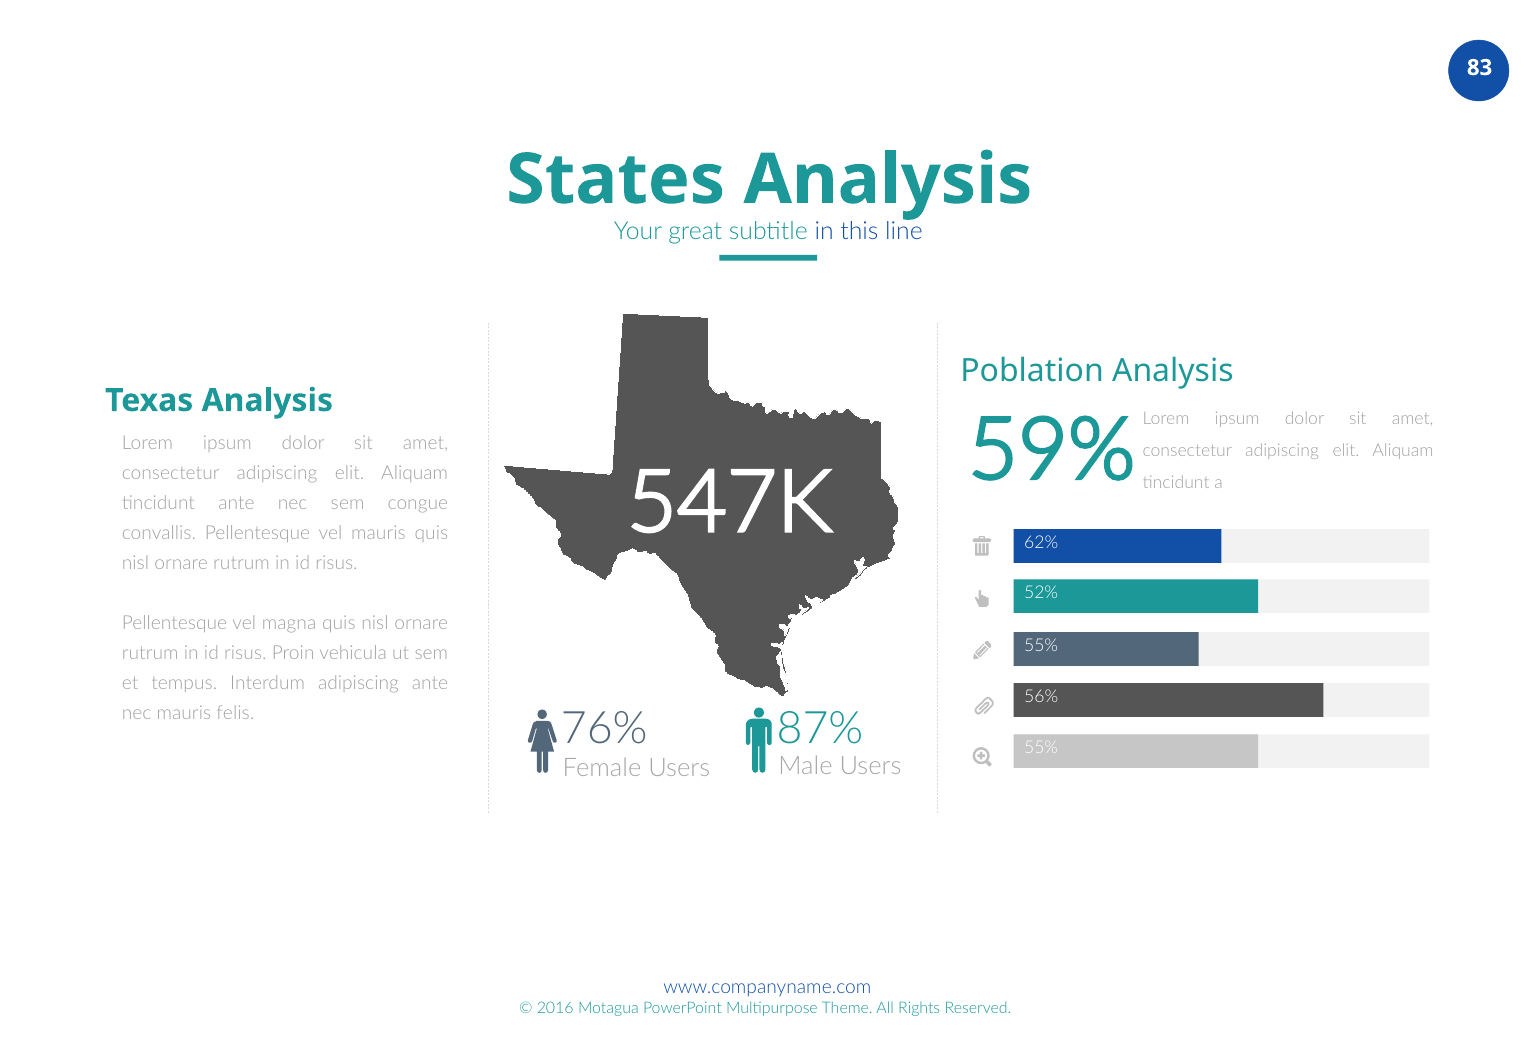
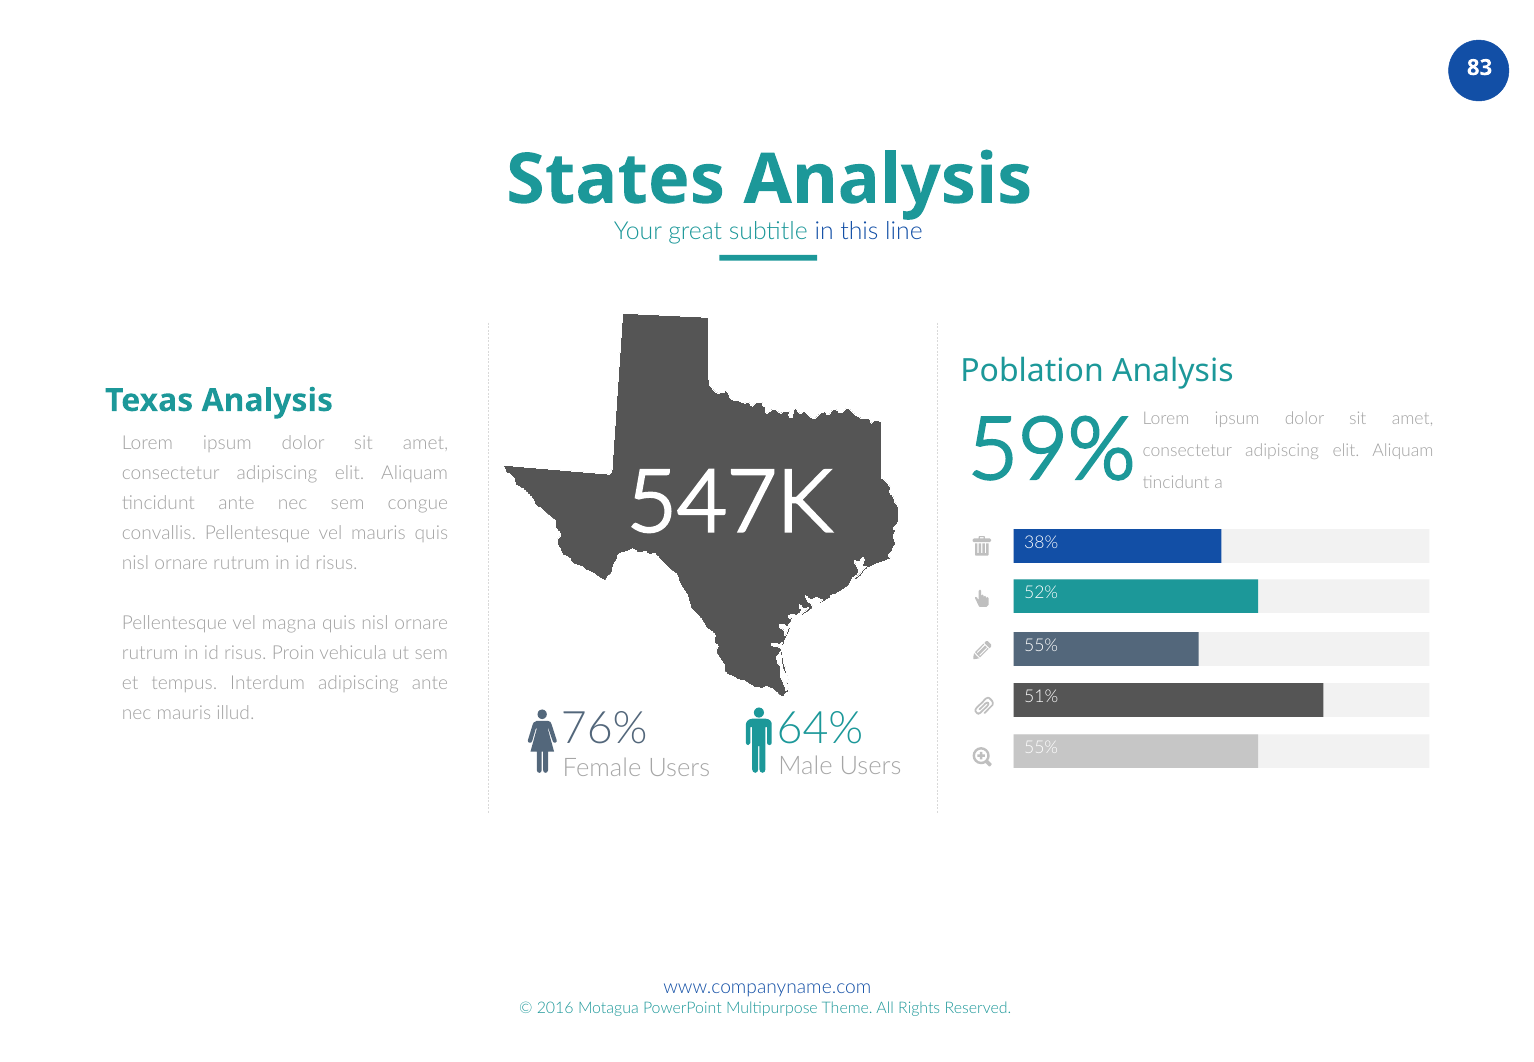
62%: 62% -> 38% (1041, 543)
56%: 56% -> 51% (1041, 697)
felis: felis -> illud (235, 713)
87%: 87% -> 64% (820, 729)
